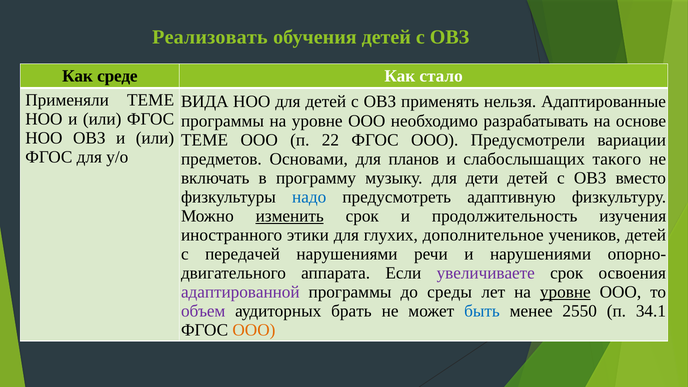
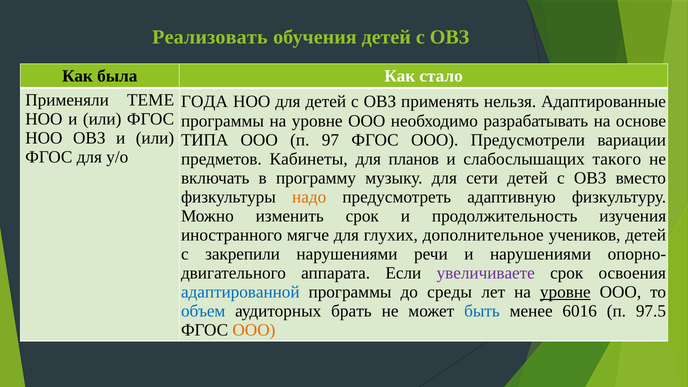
среде: среде -> была (117, 76)
ВИДА: ВИДА -> ГОДА (204, 102)
ТЕМЕ: ТЕМЕ -> ТИПА (205, 140)
22: 22 -> 97 (330, 140)
Основами: Основами -> Кабинеты (309, 159)
дети: дети -> сети (482, 178)
надо colour: blue -> orange (309, 197)
изменить underline: present -> none (290, 216)
этики: этики -> мягче (308, 235)
передачей: передачей -> закрепили (243, 254)
адаптированной colour: purple -> blue (240, 292)
объем colour: purple -> blue (203, 311)
2550: 2550 -> 6016 (580, 311)
34.1: 34.1 -> 97.5 (651, 311)
